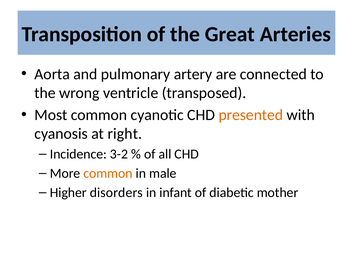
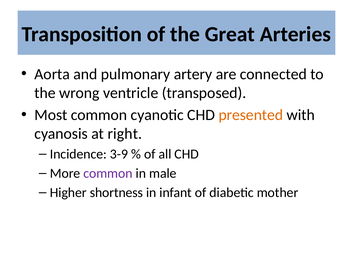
3-2: 3-2 -> 3-9 (119, 154)
common colour: orange -> purple (108, 173)
disorders: disorders -> shortness (116, 192)
